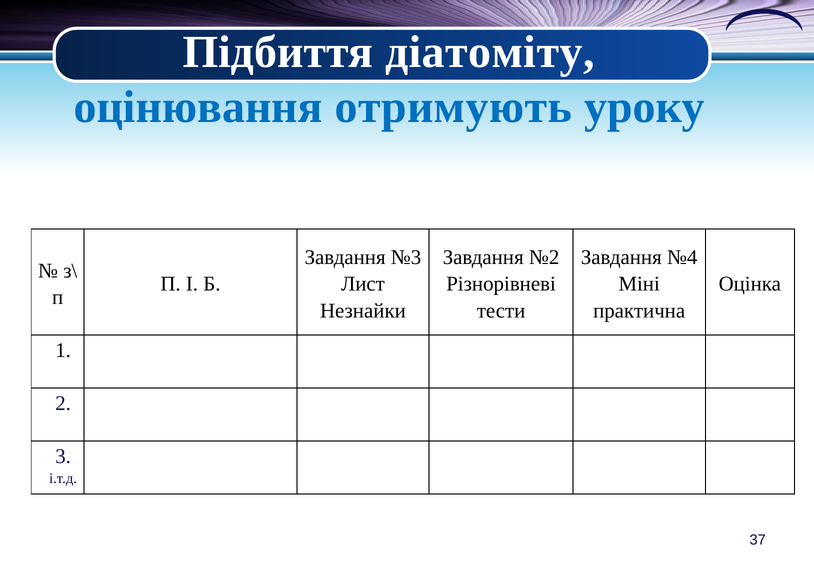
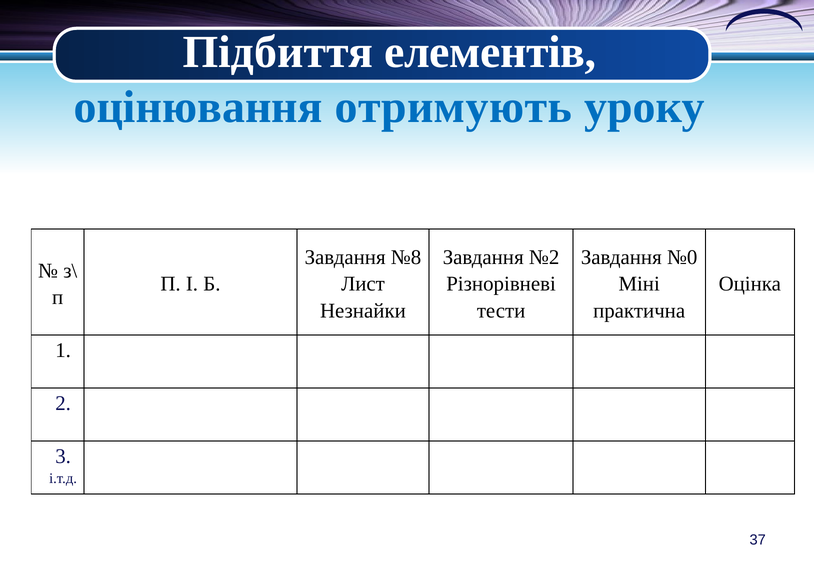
діатоміту: діатоміту -> елементів (490, 52)
№3: №3 -> №8 (406, 257)
№4: №4 -> №0 (682, 257)
